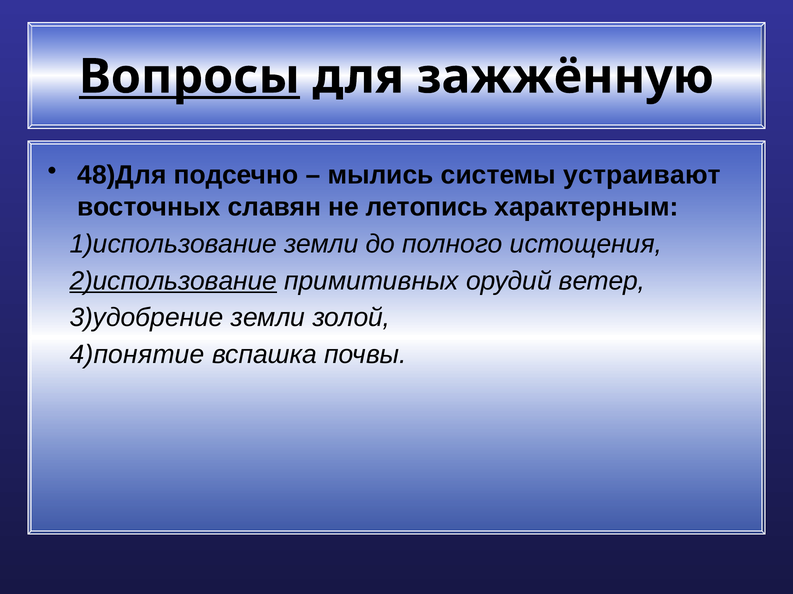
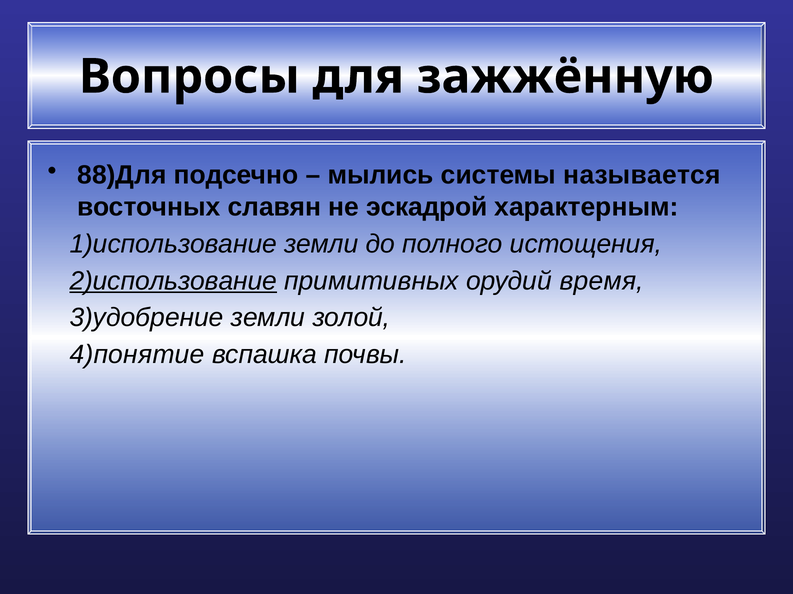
Вопросы underline: present -> none (189, 77)
48)Для: 48)Для -> 88)Для (122, 175)
устраивают: устраивают -> называется (642, 175)
летопись: летопись -> эскадрой (427, 207)
ветер: ветер -> время (602, 281)
